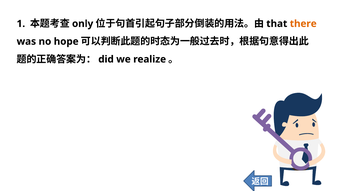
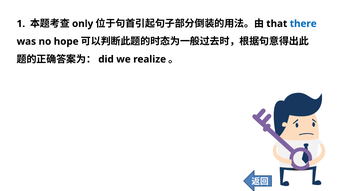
there colour: orange -> blue (303, 24)
